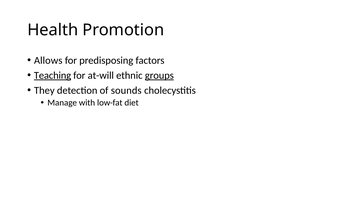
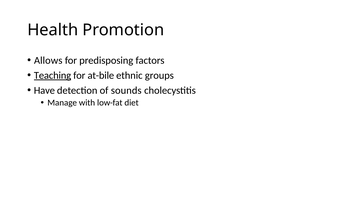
at-will: at-will -> at-bile (101, 76)
groups underline: present -> none (159, 76)
They: They -> Have (44, 91)
